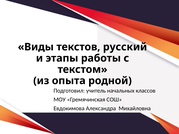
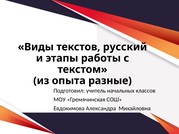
родной: родной -> разные (110, 81)
